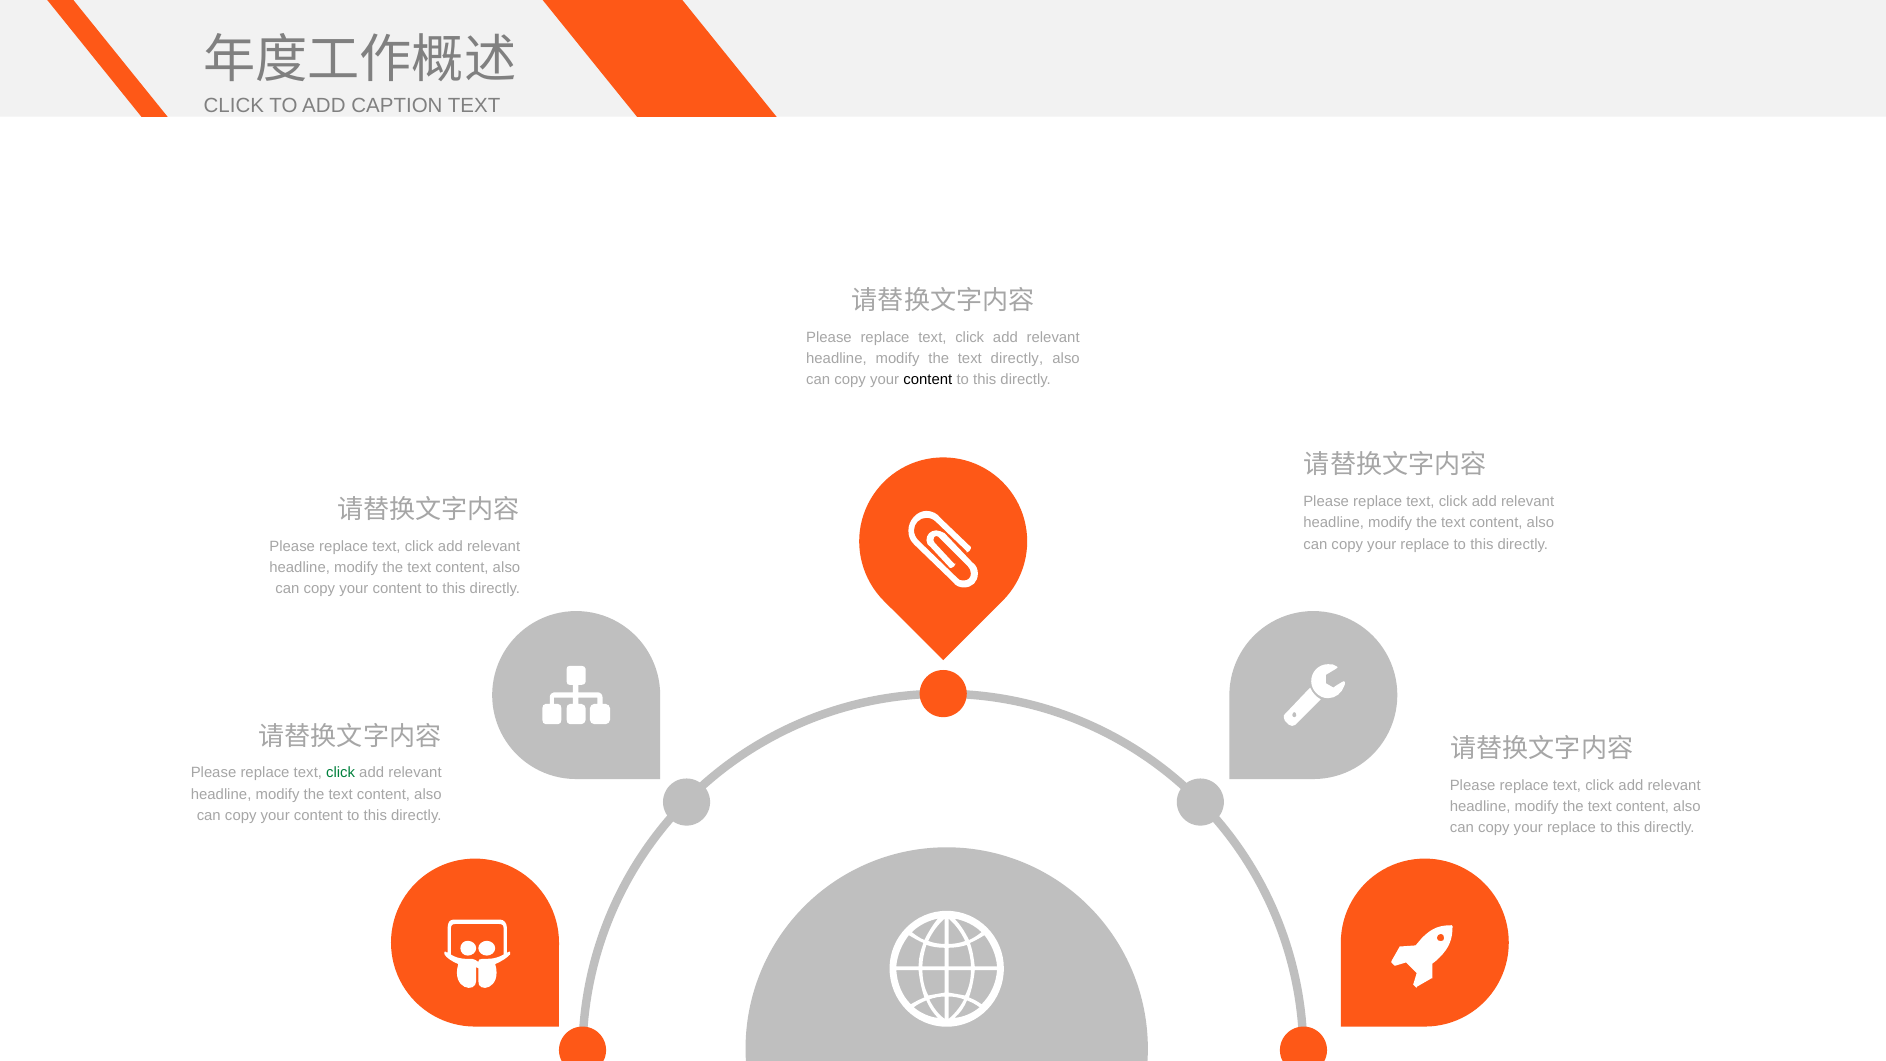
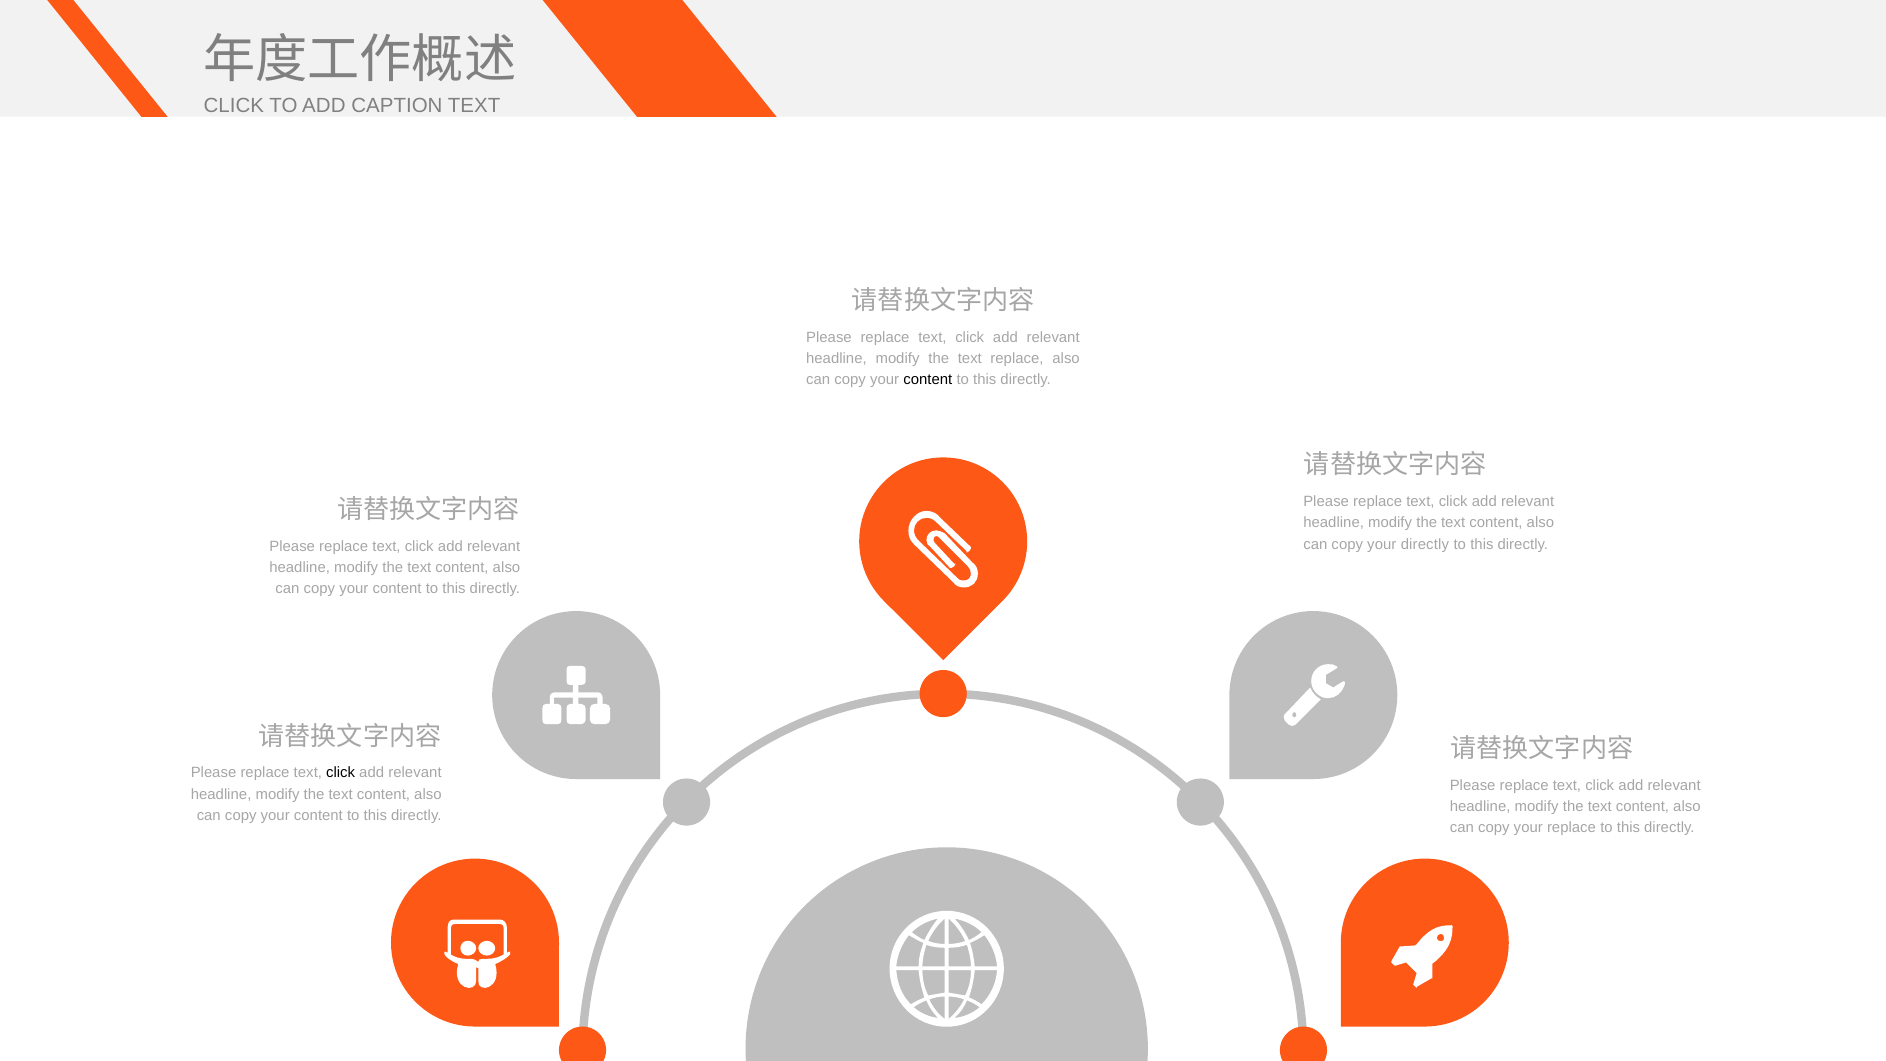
text directly: directly -> replace (1017, 359)
replace: replace -> directly (1425, 544)
click colour: green -> black (341, 773)
